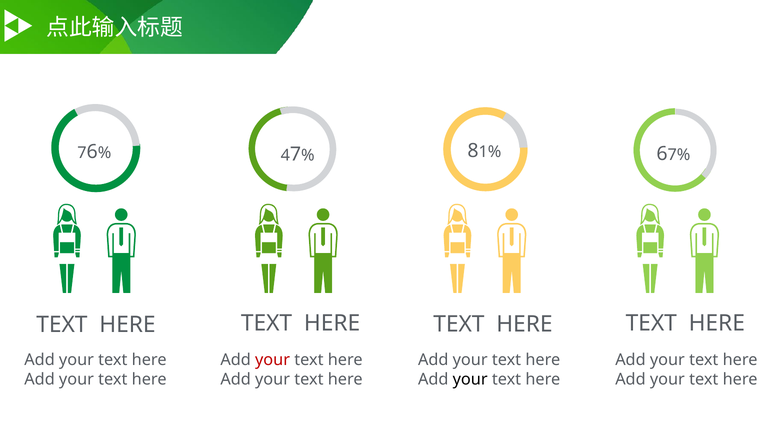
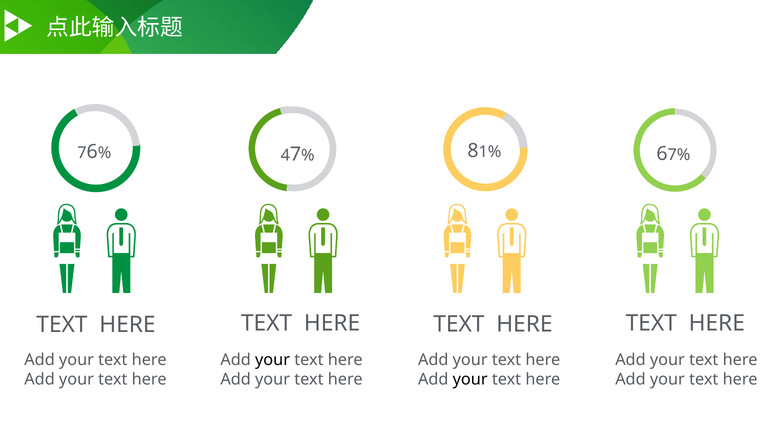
your colour: red -> black (273, 360)
